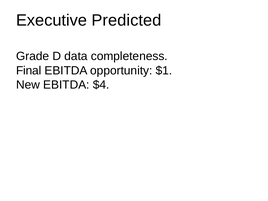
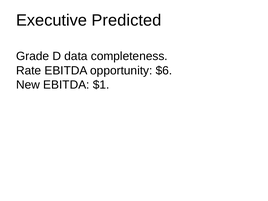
Final: Final -> Rate (29, 70)
$1: $1 -> $6 (164, 70)
$4: $4 -> $1 (101, 85)
